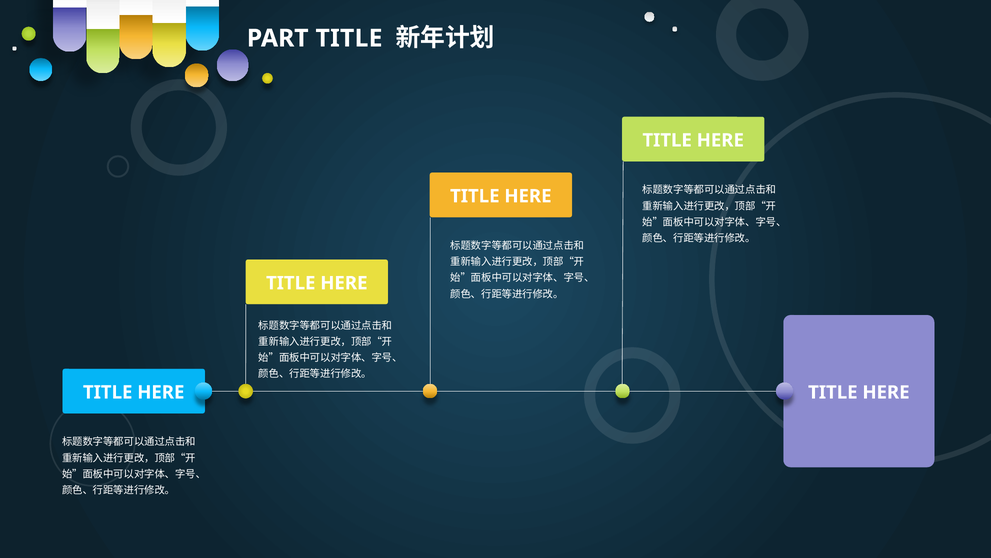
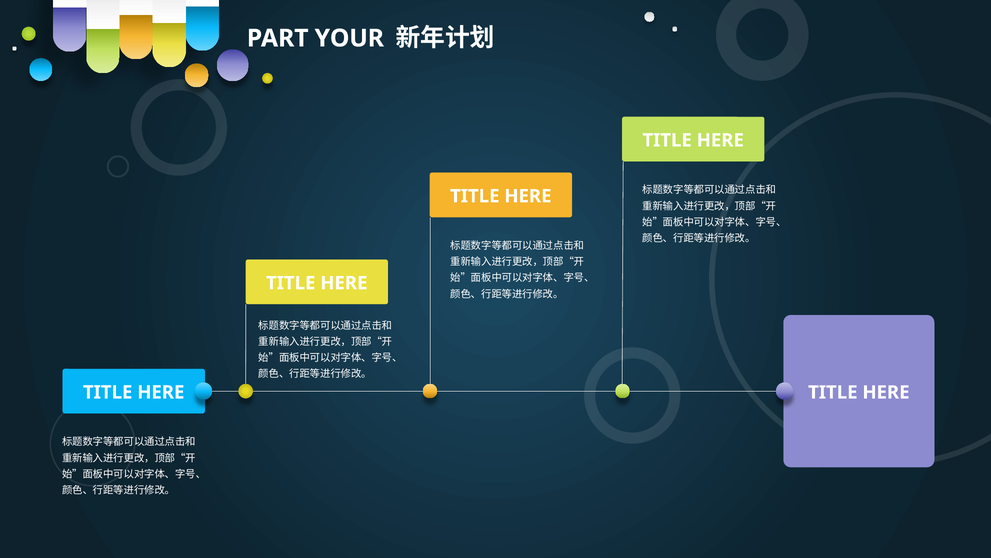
PART TITLE: TITLE -> YOUR (349, 38)
